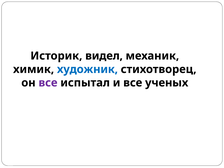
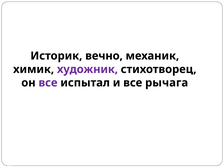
видел: видел -> вечно (104, 56)
художник colour: blue -> purple (87, 69)
ученых: ученых -> рычага (167, 83)
